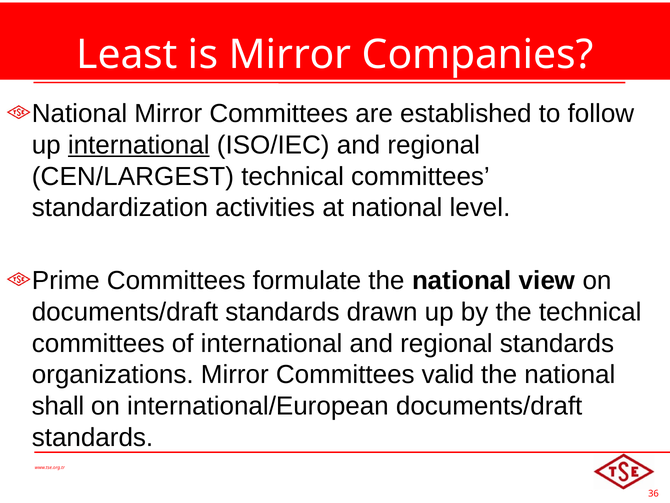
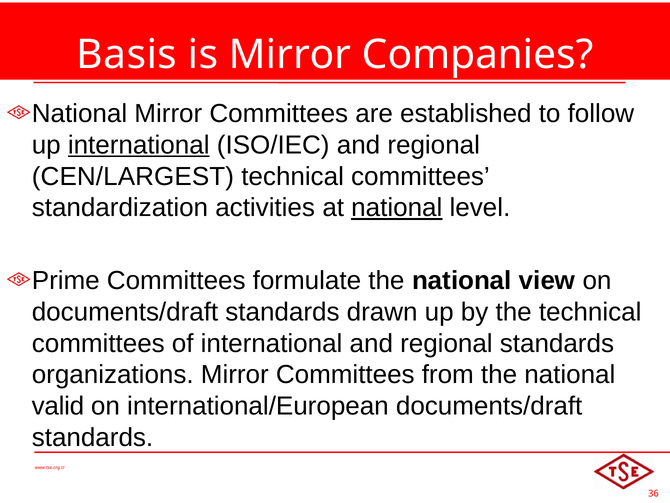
Least: Least -> Basis (127, 55)
national underline: none -> present (397, 208)
valid: valid -> from (448, 374)
shall: shall -> valid (58, 406)
